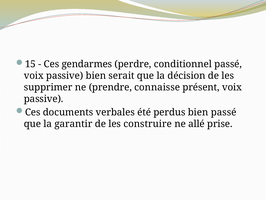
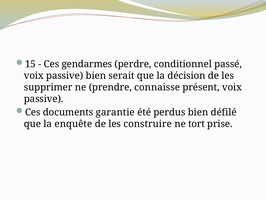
verbales: verbales -> garantie (115, 112)
bien passé: passé -> défilé (224, 112)
garantir: garantir -> enquête (73, 124)
allé: allé -> tort (197, 124)
